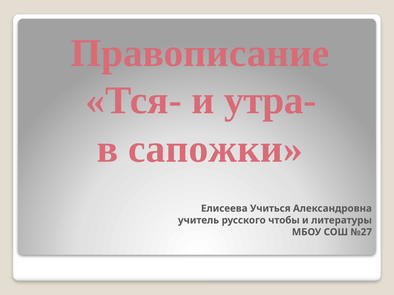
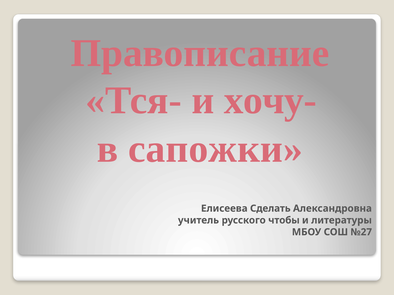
утра-: утра- -> хочу- (270, 100)
Учиться: Учиться -> Сделать (270, 209)
